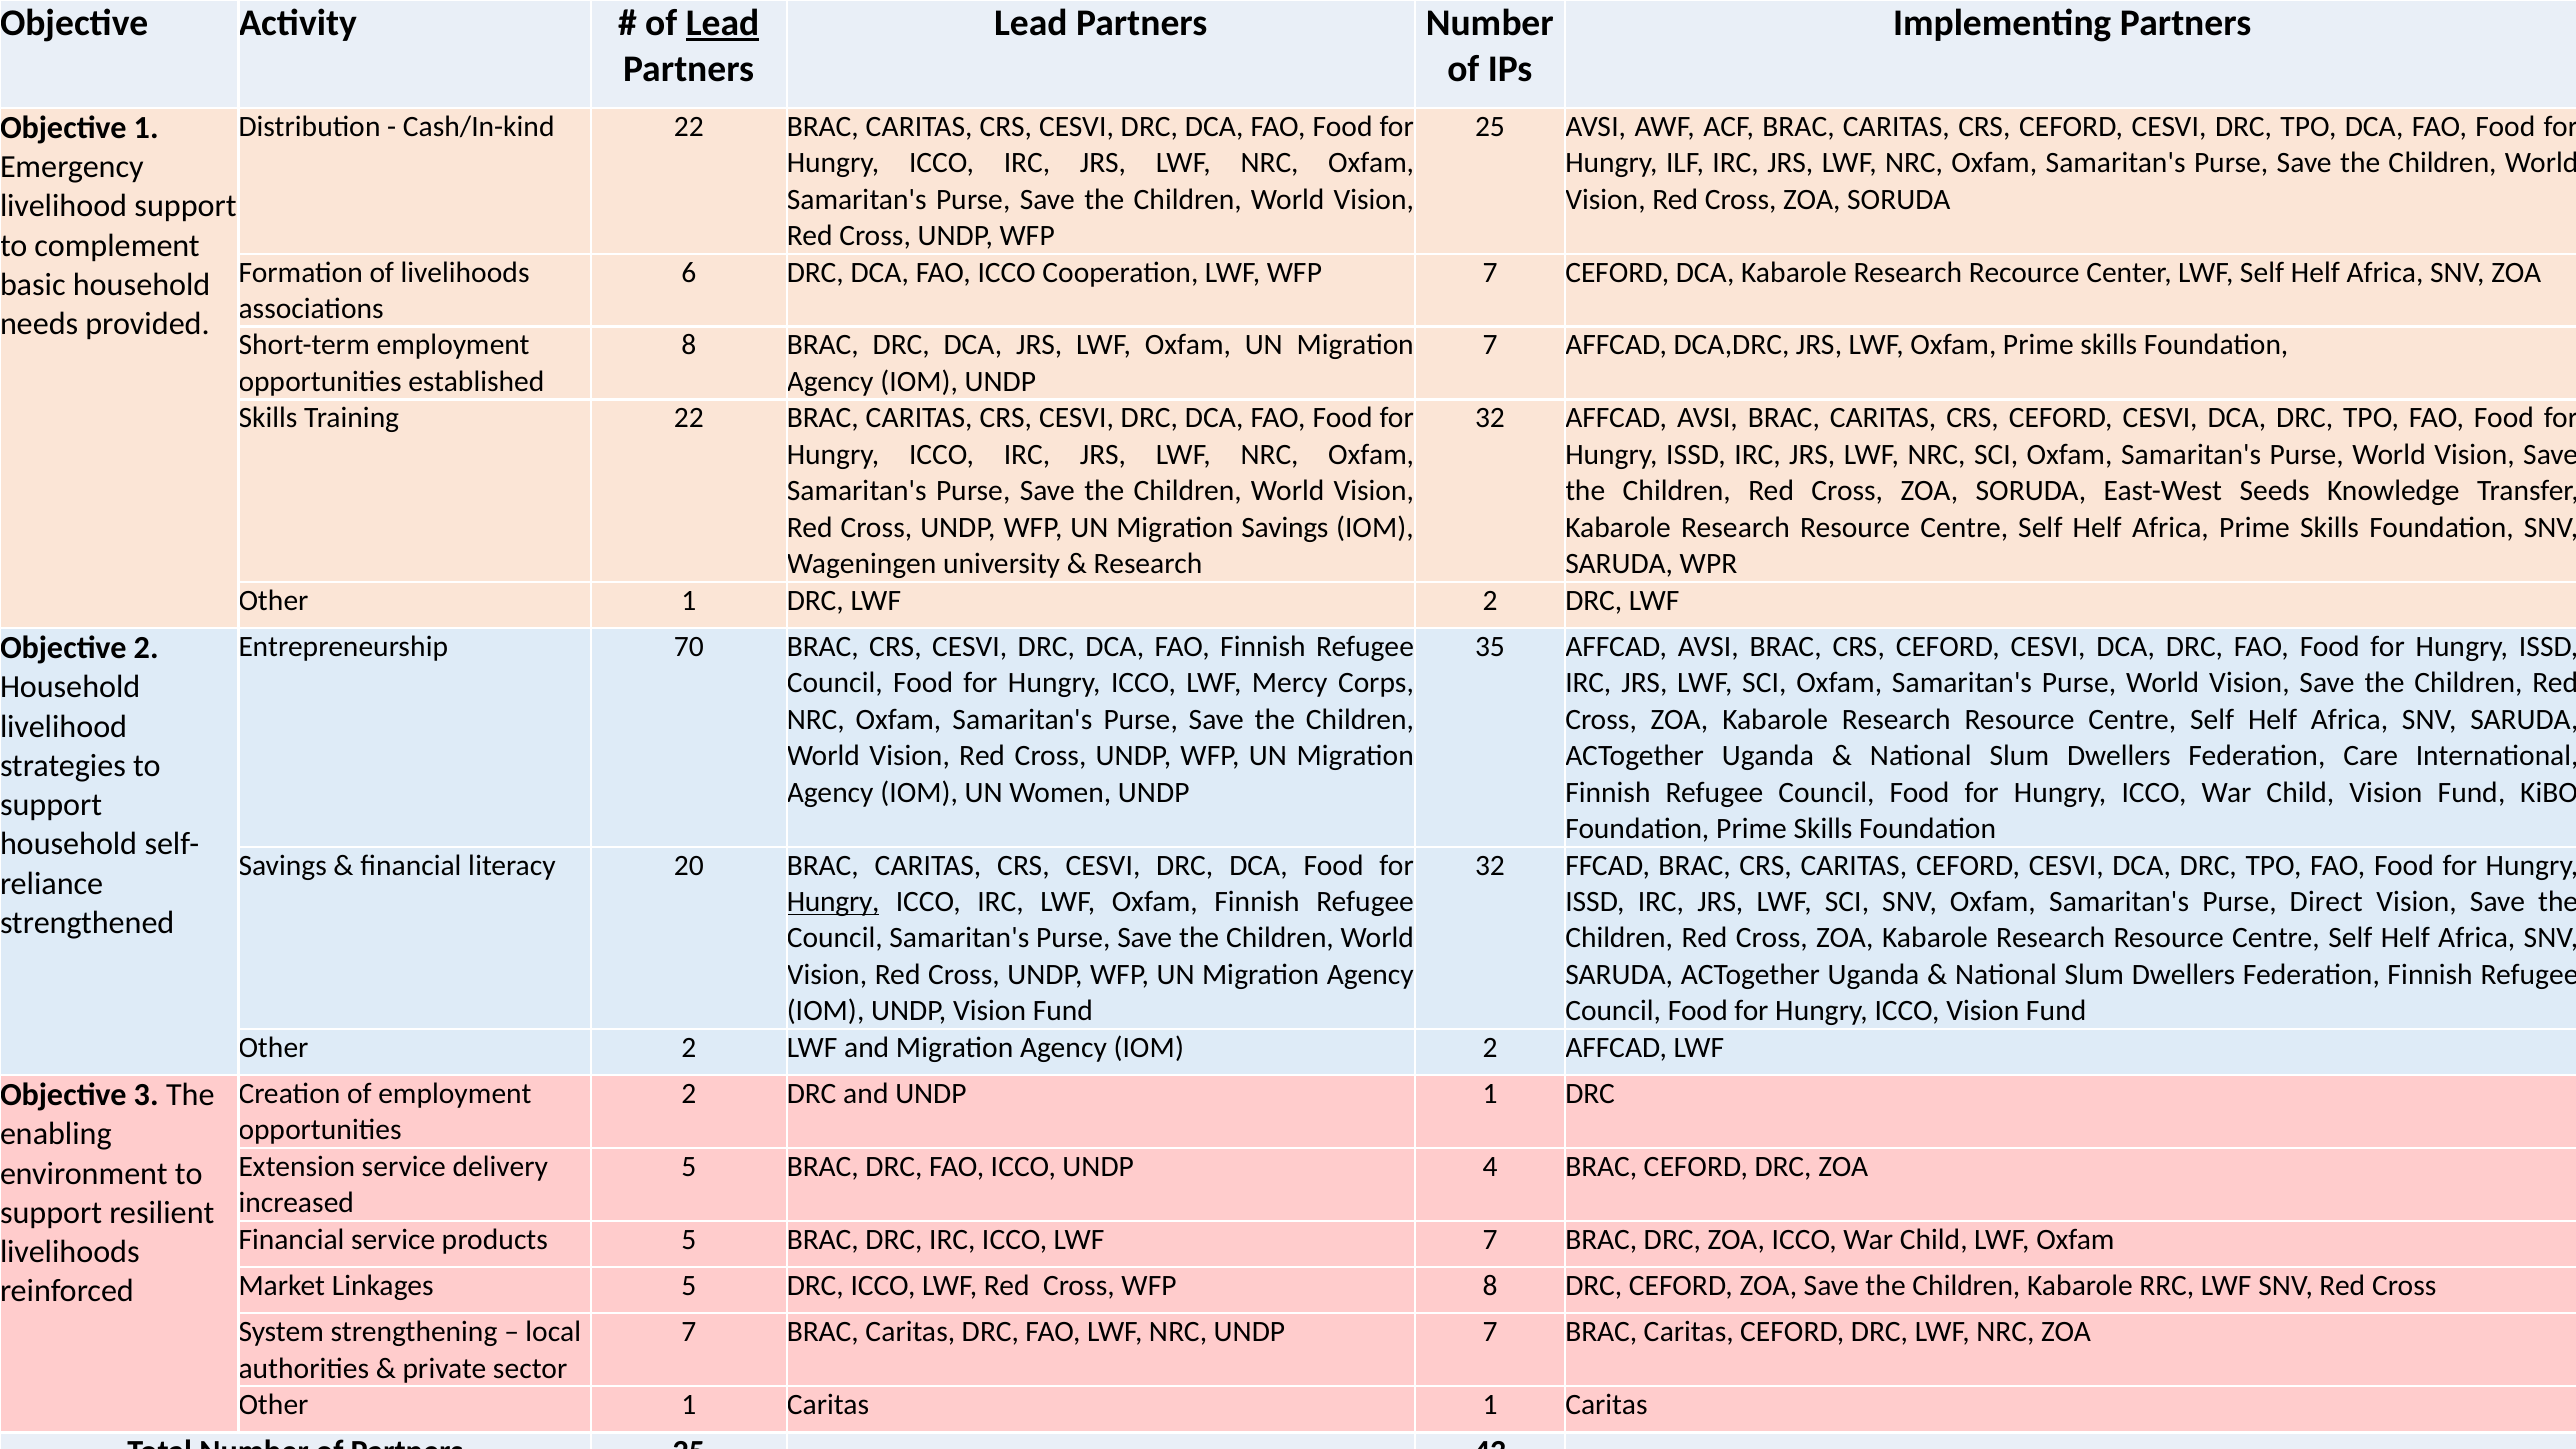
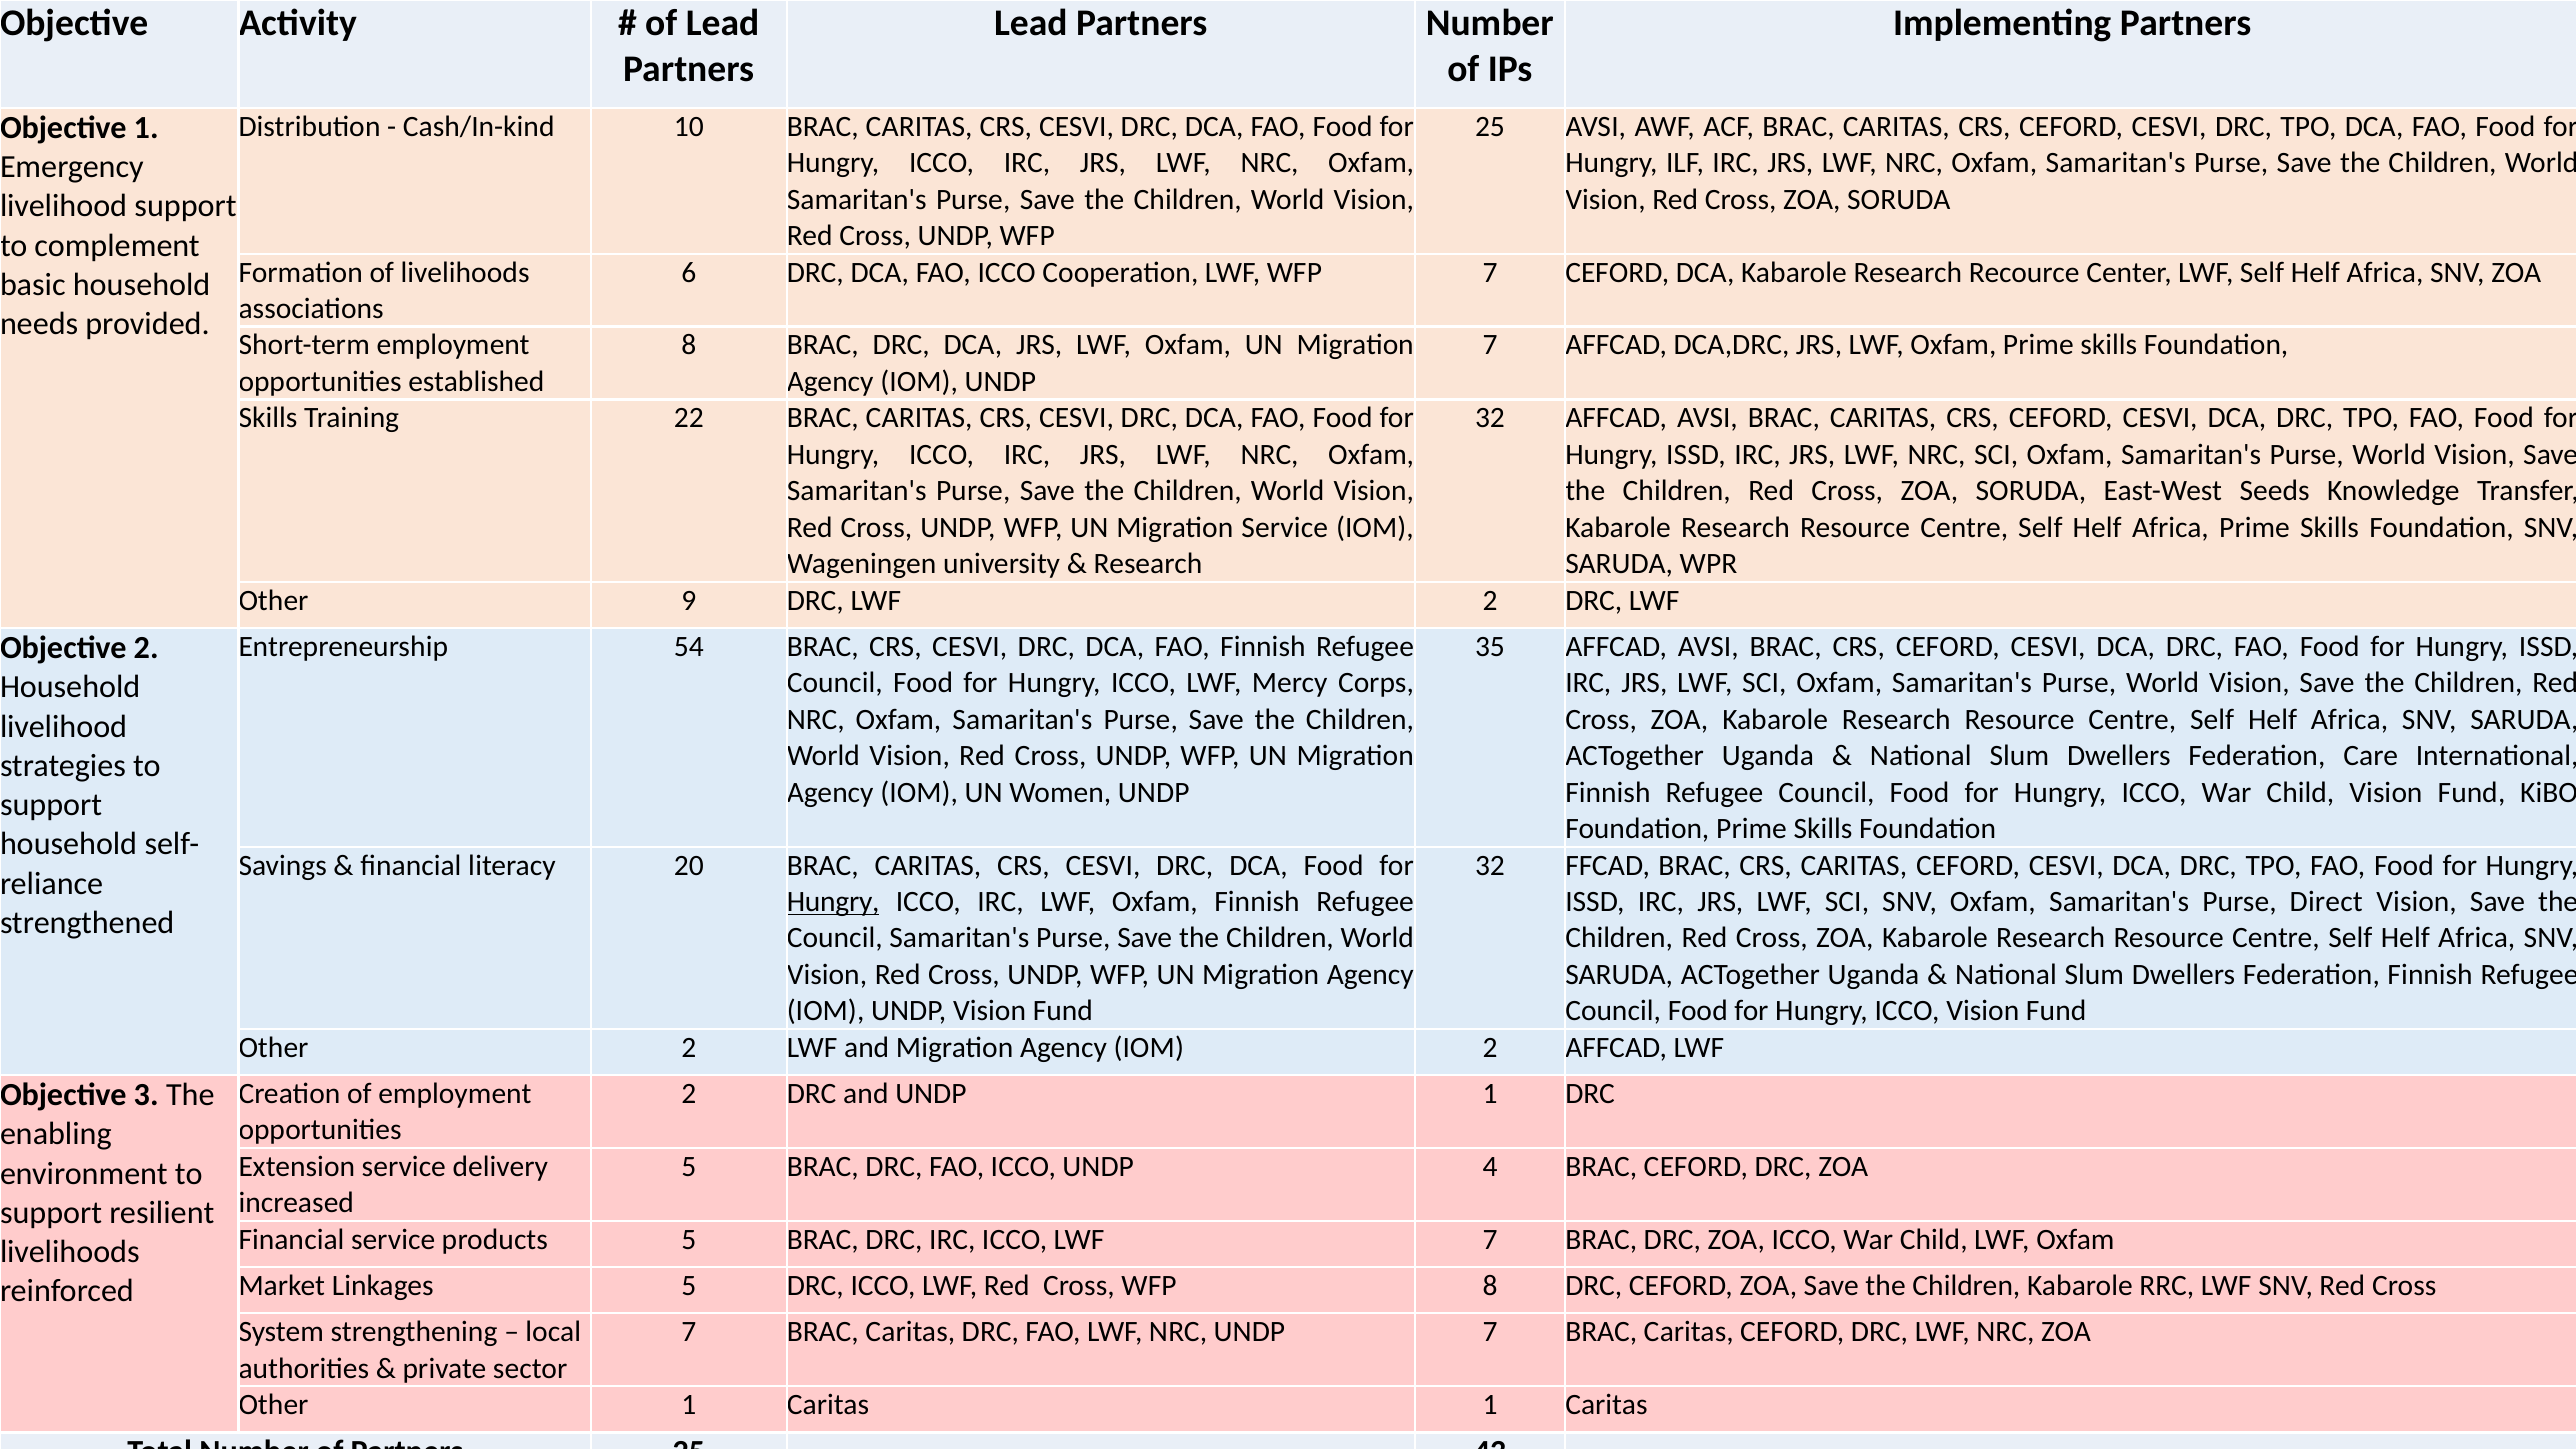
Lead underline: present -> none (723, 23)
Cash/In-kind 22: 22 -> 10 (689, 126)
Migration Savings: Savings -> Service (1285, 527)
1: 1 -> 9 (689, 600)
70: 70 -> 54 (689, 647)
